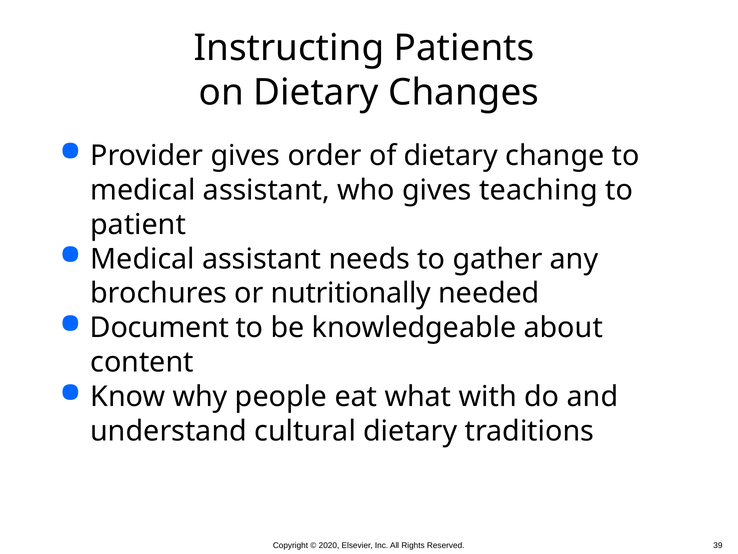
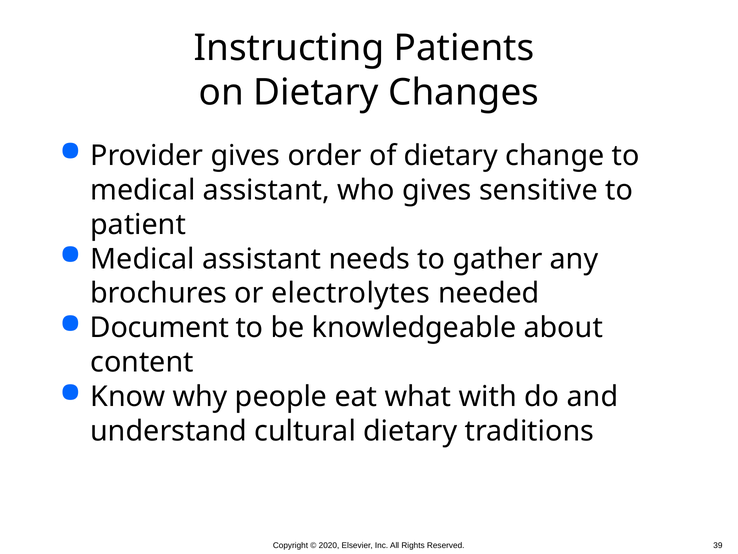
teaching: teaching -> sensitive (538, 190)
nutritionally: nutritionally -> electrolytes (351, 293)
